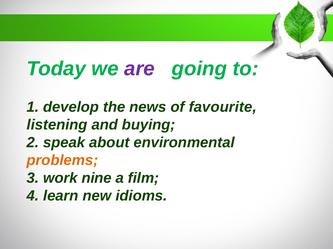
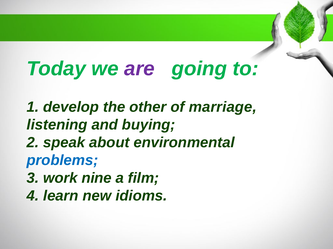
news: news -> other (148, 107)
favourite: favourite -> marriage (223, 107)
problems colour: orange -> blue (62, 161)
